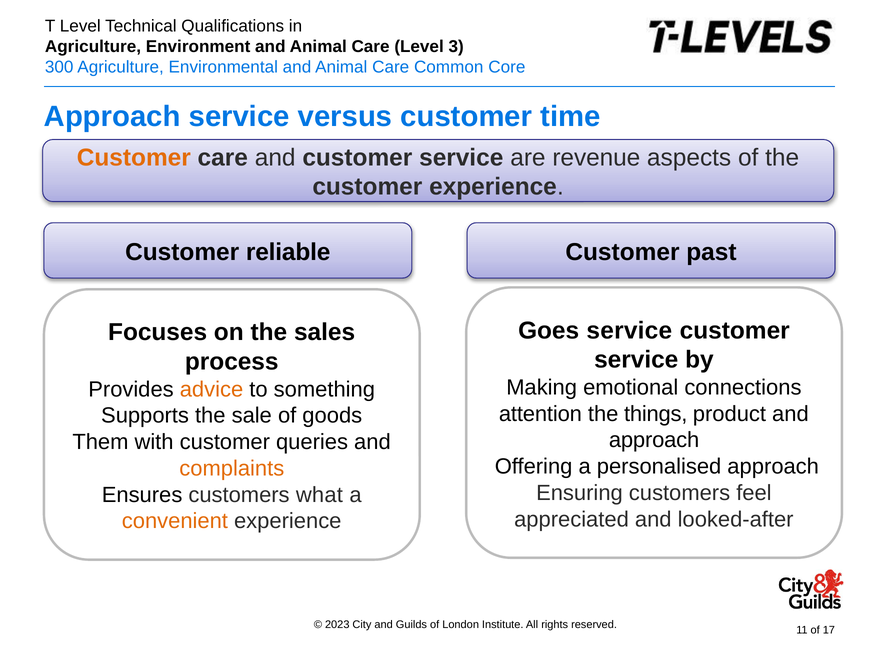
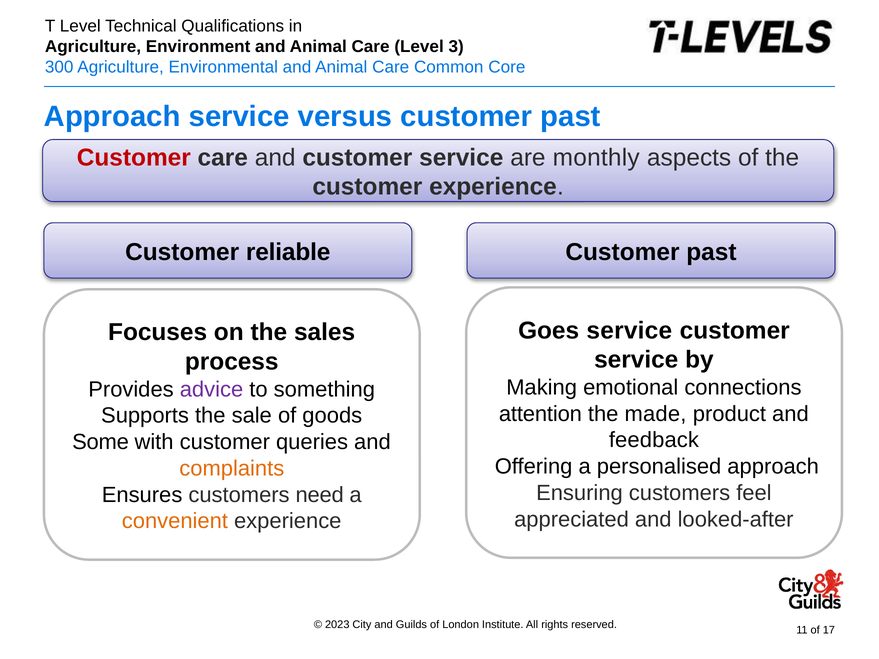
versus customer time: time -> past (570, 117)
Customer colour: orange -> red (134, 158)
revenue: revenue -> monthly (596, 158)
advice colour: orange -> purple (212, 390)
things: things -> made (655, 414)
approach: approach -> feedback (654, 440)
Them: Them -> Some (101, 442)
what: what -> need (320, 495)
